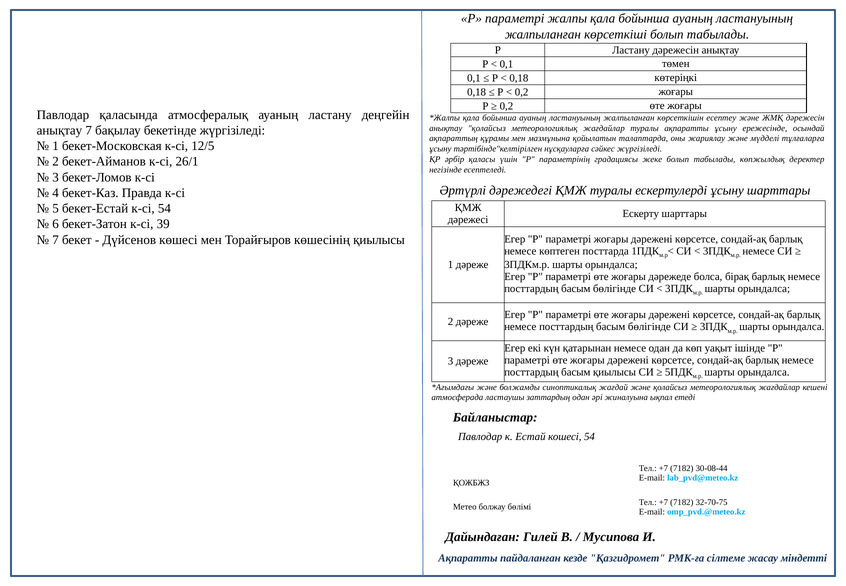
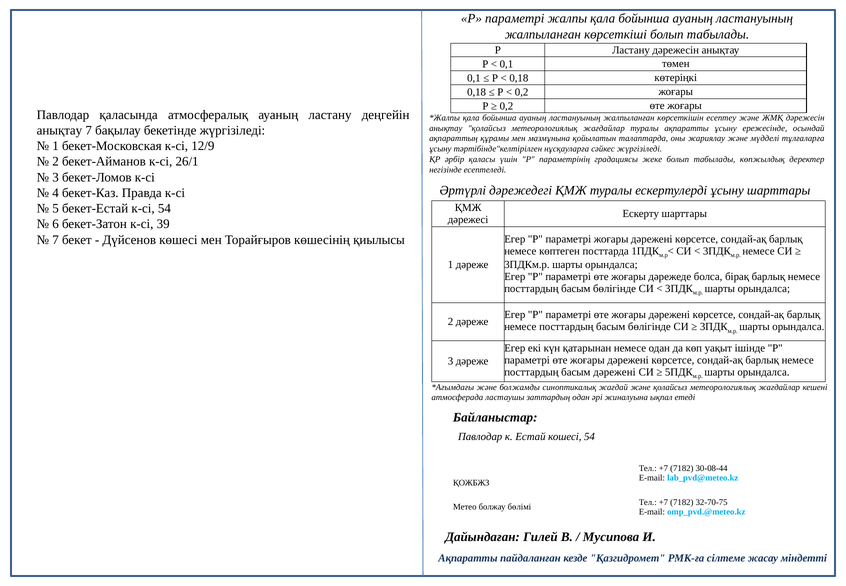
12/5: 12/5 -> 12/9 (203, 146)
басым қиылысы: қиылысы -> дәрежені (614, 372)
